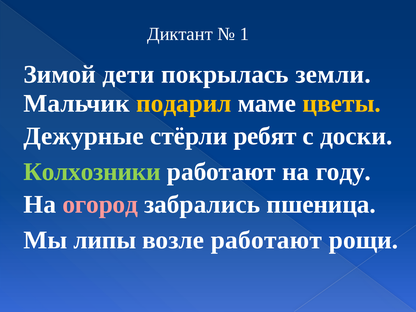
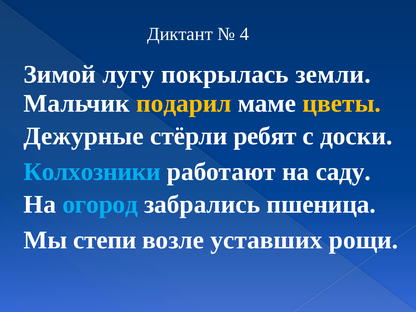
1: 1 -> 4 (244, 34)
дети: дети -> лугу (128, 74)
Колхозники colour: light green -> light blue (92, 172)
году: году -> саду (343, 172)
огород colour: pink -> light blue (100, 204)
липы: липы -> степи (105, 240)
возле работают: работают -> уставших (266, 240)
